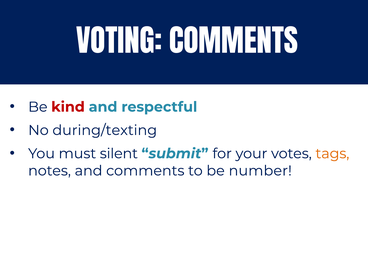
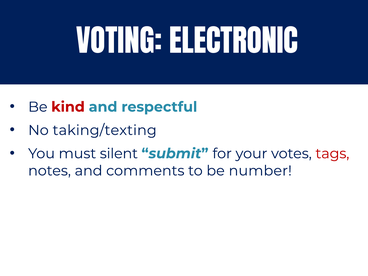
VOTING COMMENTS: COMMENTS -> ELECTRONIC (234, 43)
during/texting: during/texting -> taking/texting (105, 130)
tags colour: orange -> red (332, 154)
